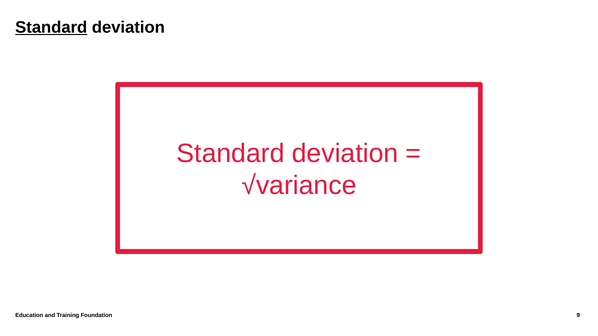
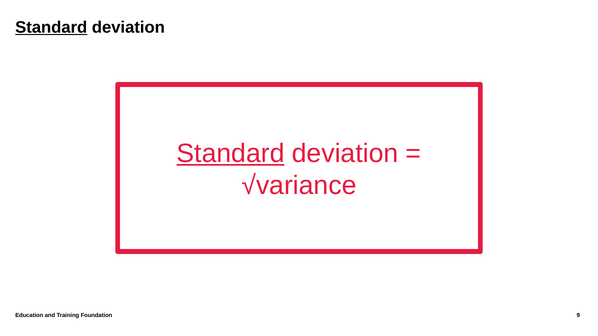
Standard underline: none -> present (231, 154)
